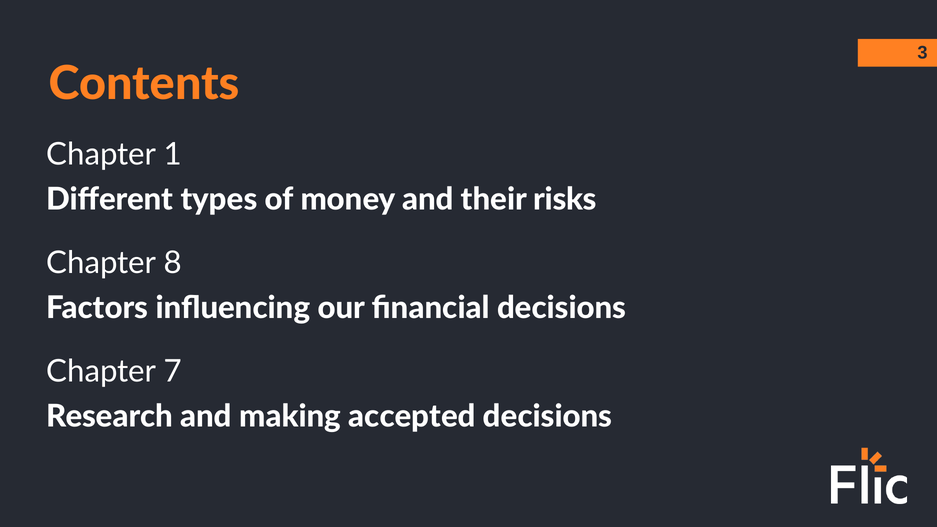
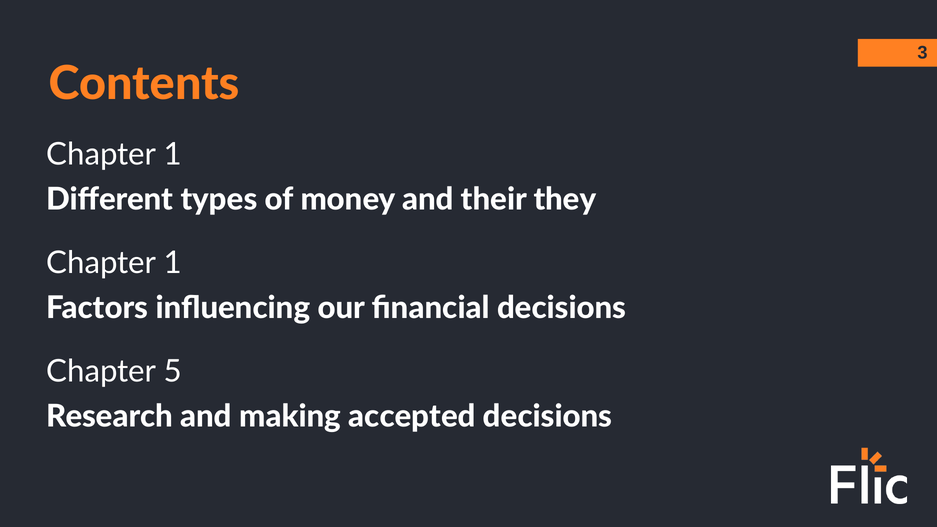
risks: risks -> they (565, 199)
8: 8 -> 1 (173, 263)
7: 7 -> 5 (173, 372)
